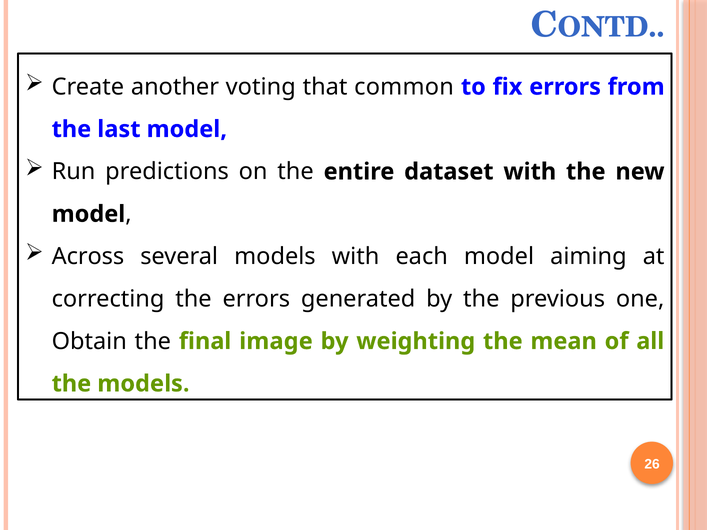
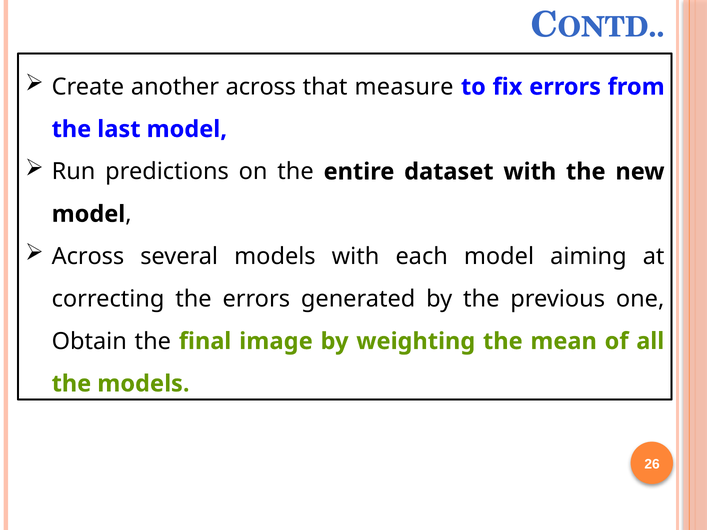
another voting: voting -> across (261, 87)
common: common -> measure (404, 87)
